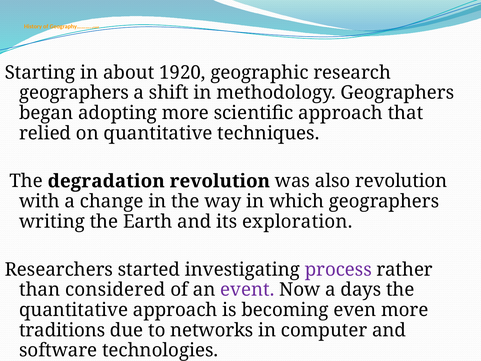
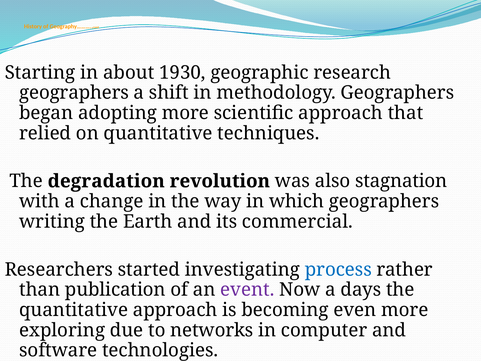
1920: 1920 -> 1930 (182, 72)
also revolution: revolution -> stagnation (401, 181)
exploration: exploration -> commercial (297, 221)
process colour: purple -> blue (338, 269)
considered: considered -> publication (115, 290)
traditions: traditions -> exploring (62, 330)
